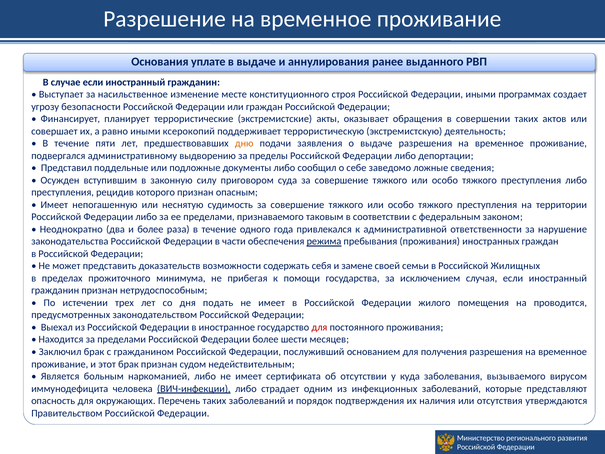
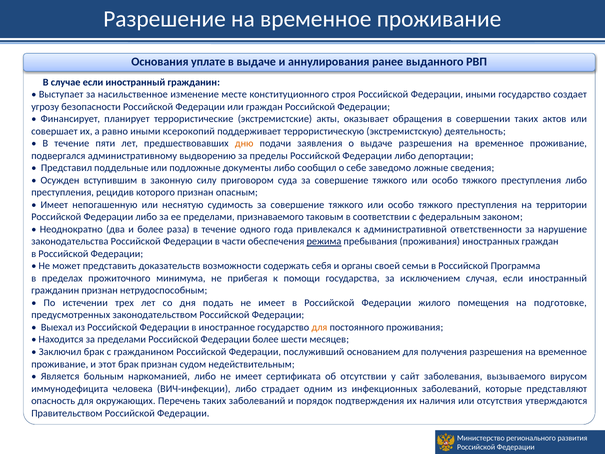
иными программах: программах -> государство (525, 94)
замене: замене -> органы (357, 266)
Жилищных: Жилищных -> Программа (515, 266)
проводится: проводится -> подготовке (560, 303)
для colour: red -> orange (319, 327)
куда: куда -> сайт (410, 376)
ВИЧ-инфекции underline: present -> none (194, 388)
